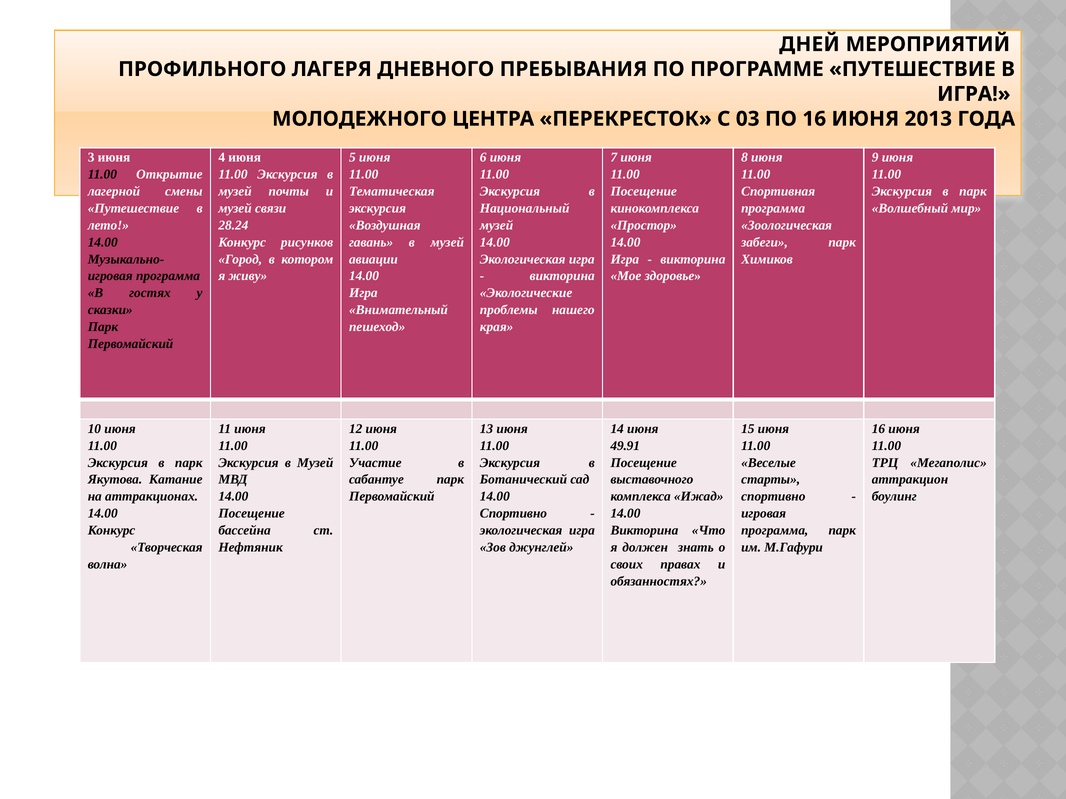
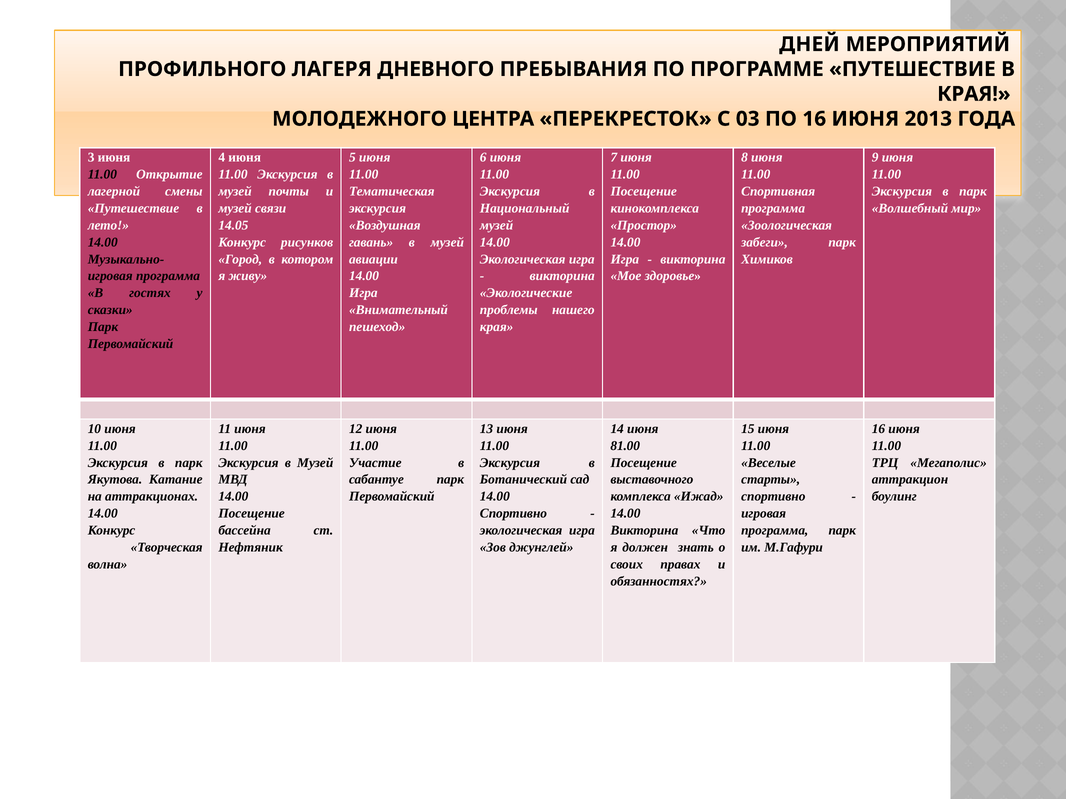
ИГРА: ИГРА -> КРАЯ (974, 94)
28.24: 28.24 -> 14.05 (233, 225)
49.91: 49.91 -> 81.00 (625, 446)
